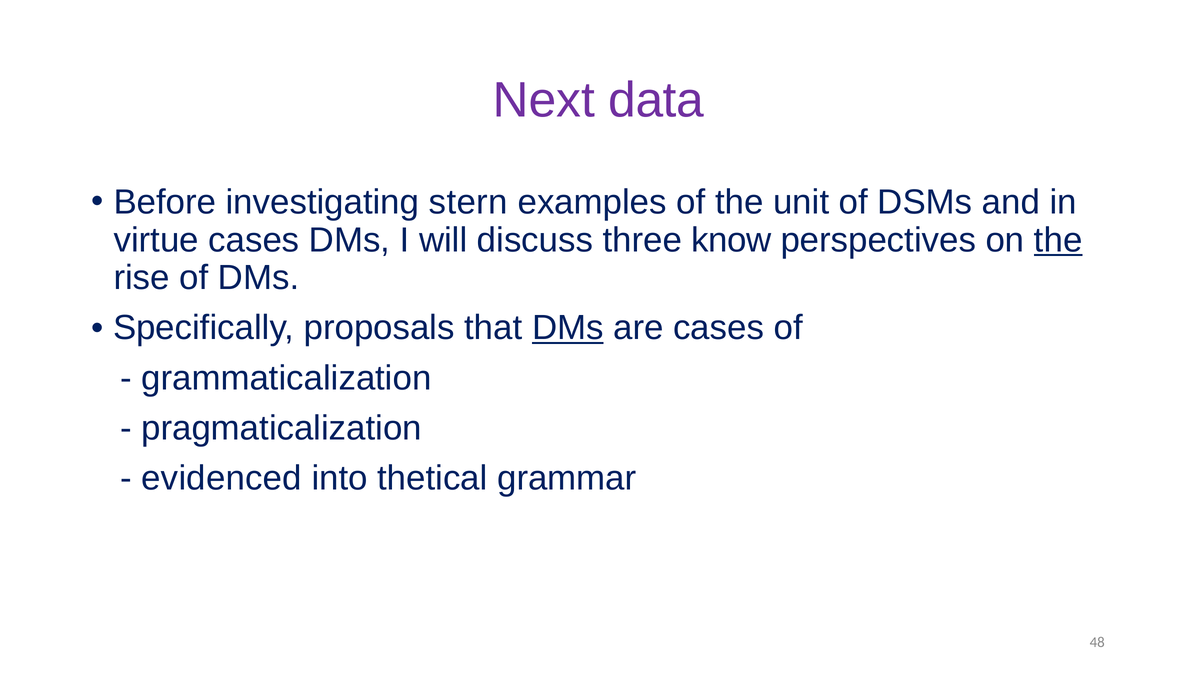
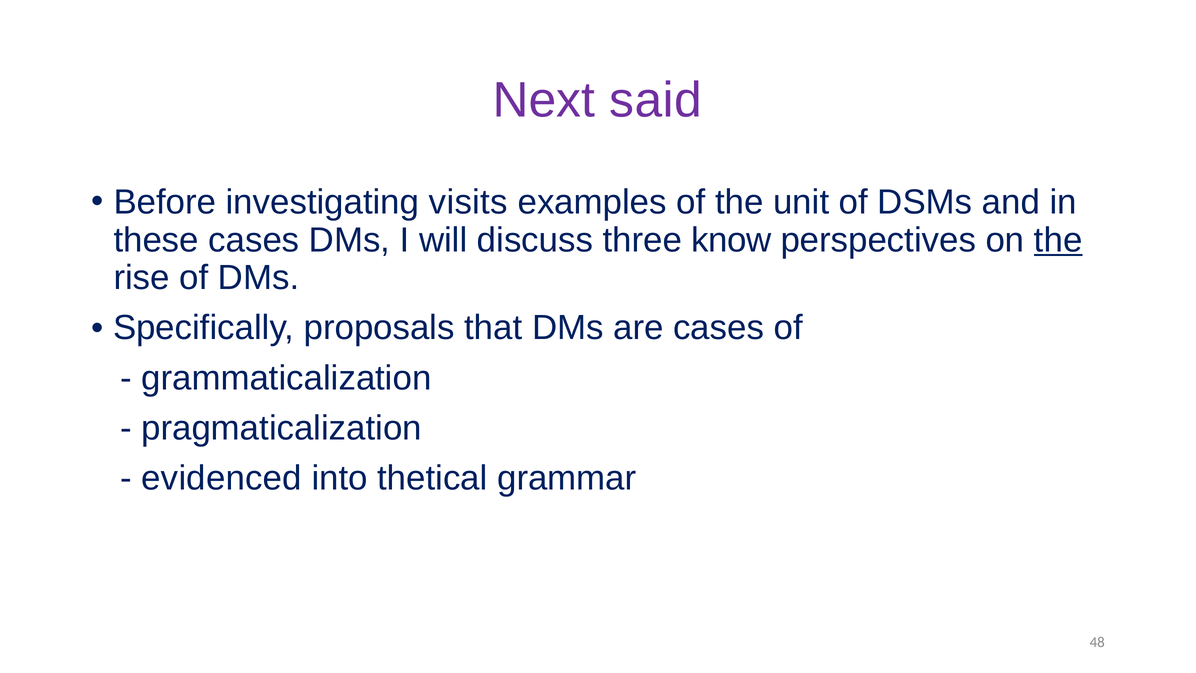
data: data -> said (656, 100)
stern: stern -> visits (468, 202)
virtue: virtue -> these (156, 240)
DMs underline: present -> none (568, 328)
